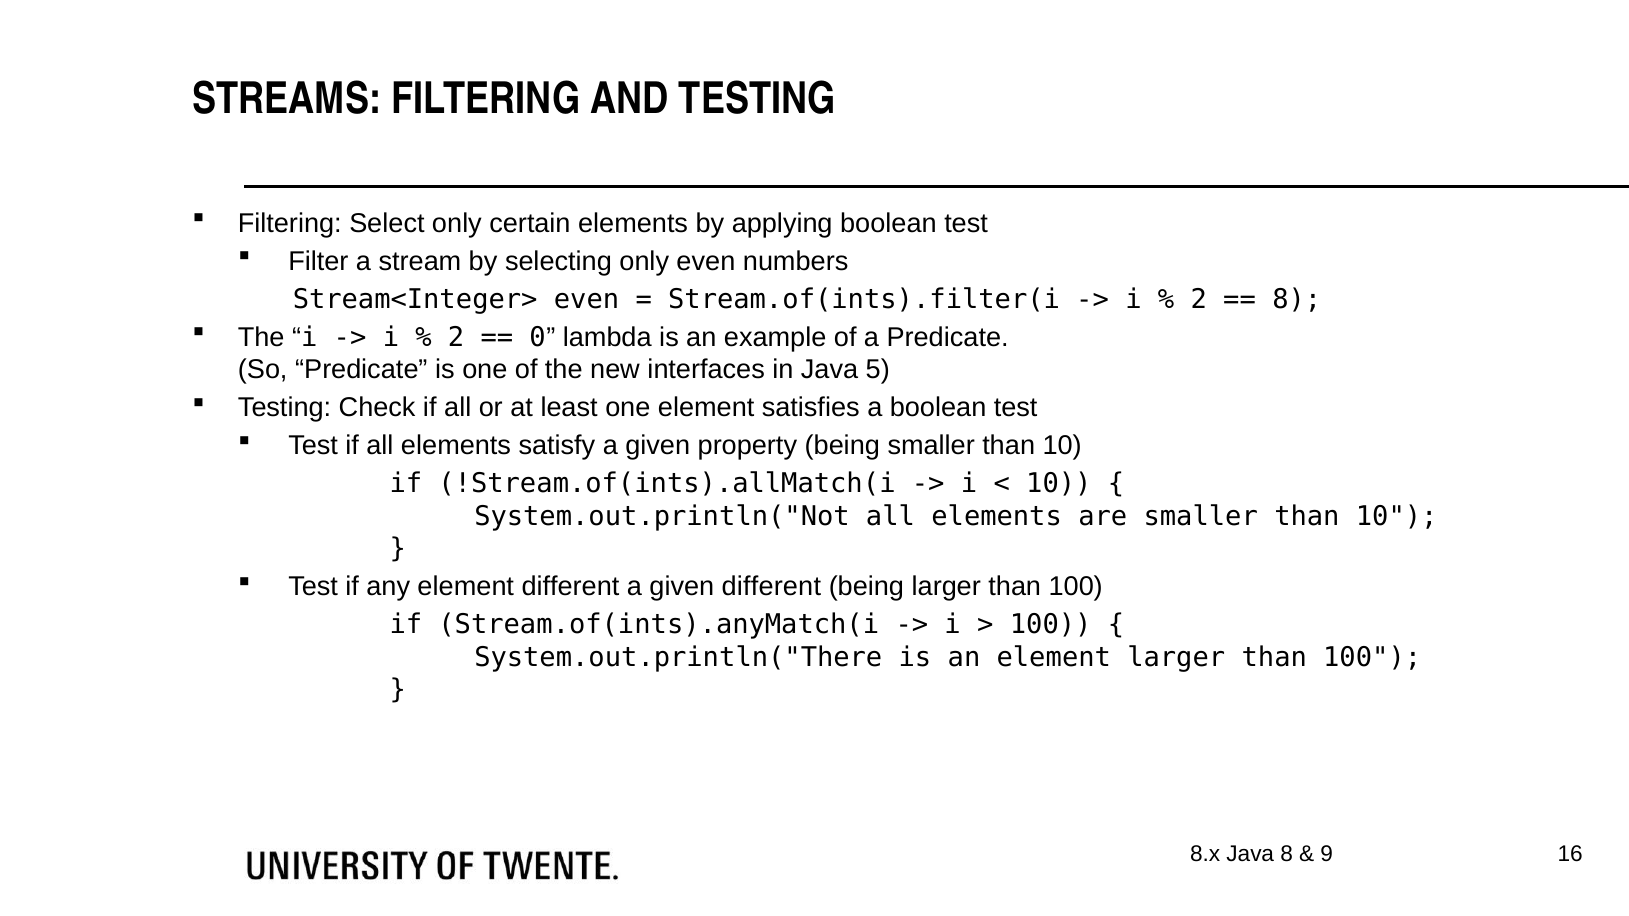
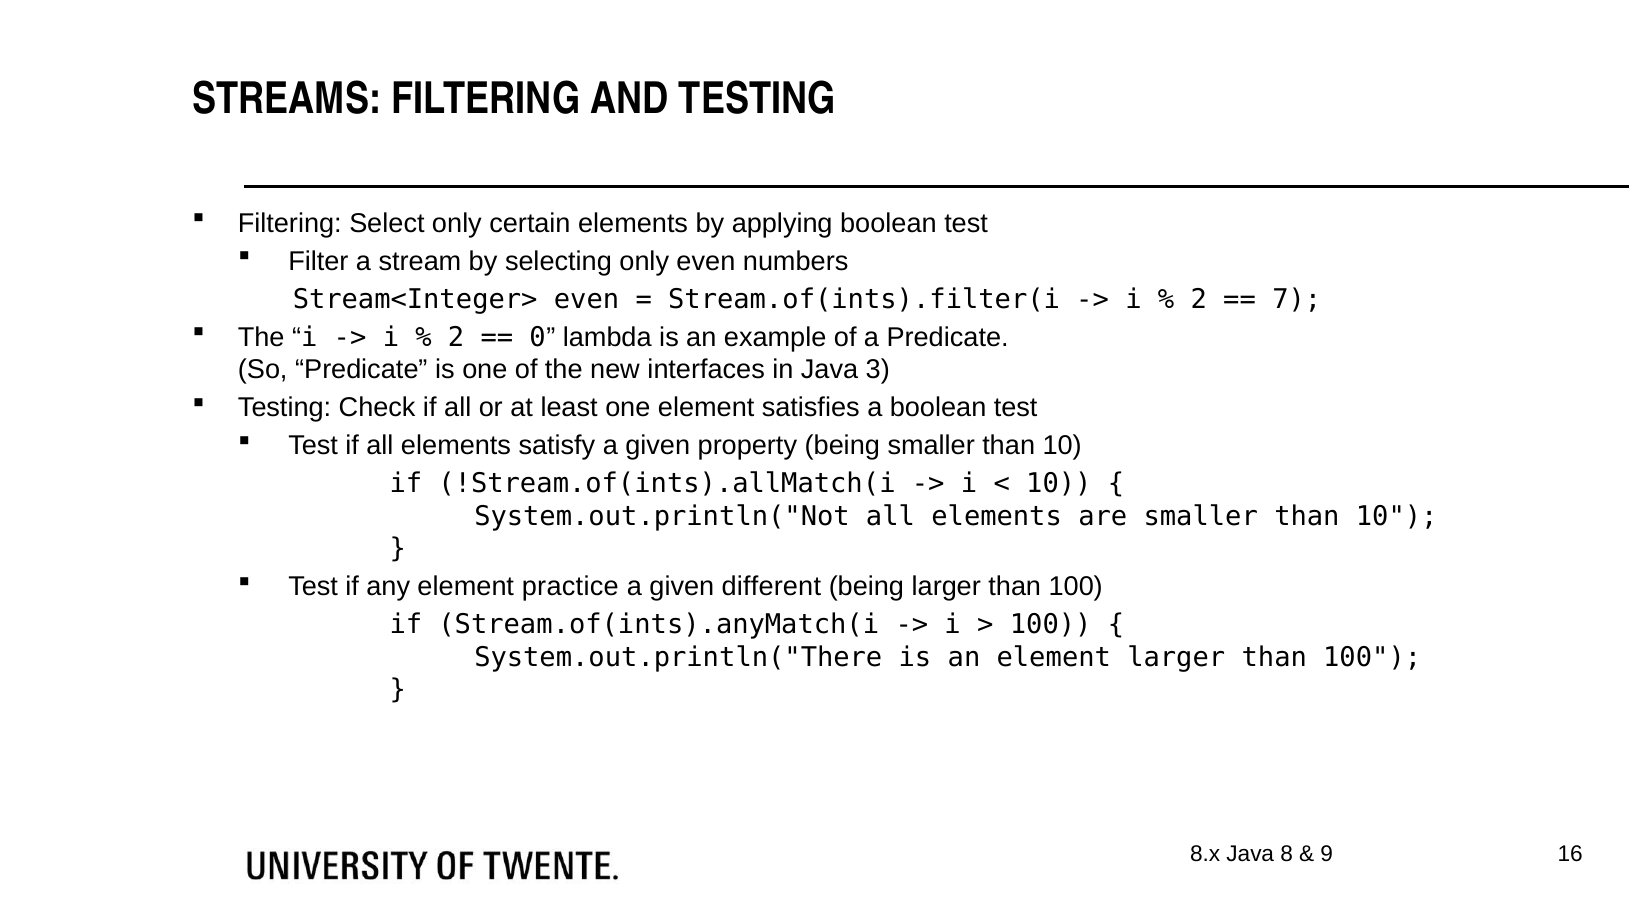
8: 8 -> 7 (1297, 299)
5: 5 -> 3 (878, 370)
element different: different -> practice (570, 587)
